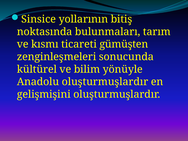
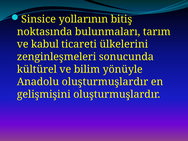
kısmı: kısmı -> kabul (45, 44)
gümüşten: gümüşten -> ülkelerini (124, 44)
